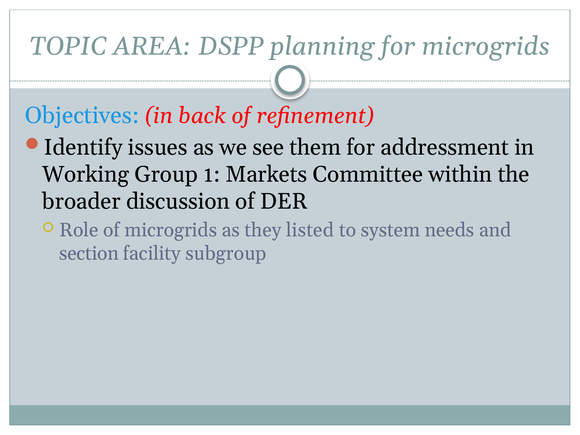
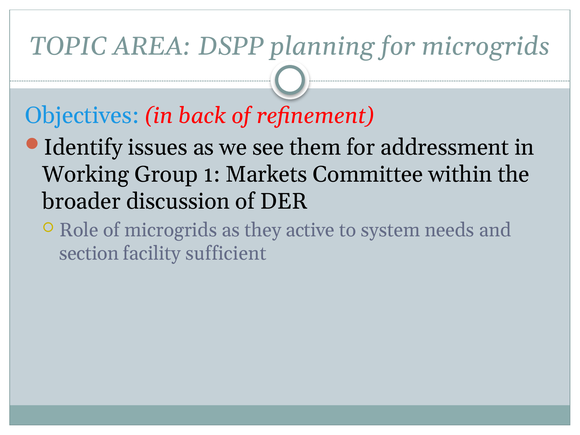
listed: listed -> active (310, 230)
subgroup: subgroup -> sufficient (226, 253)
